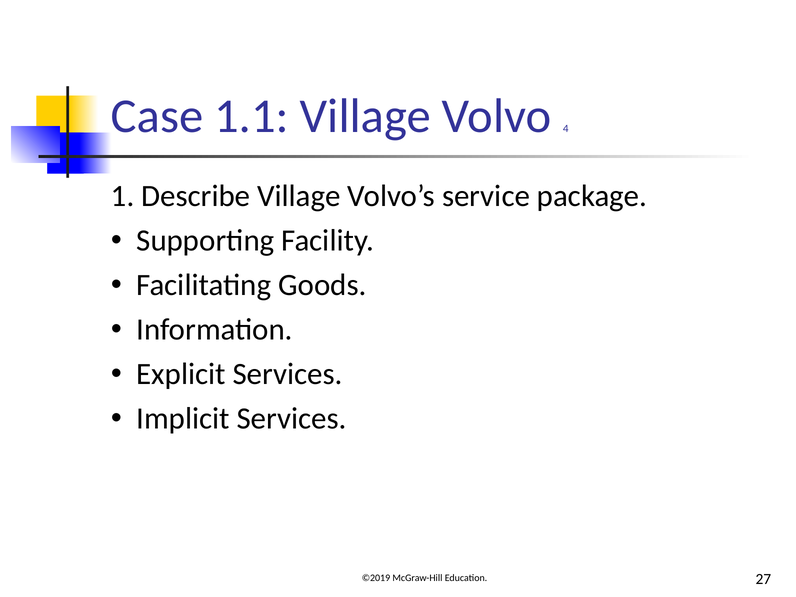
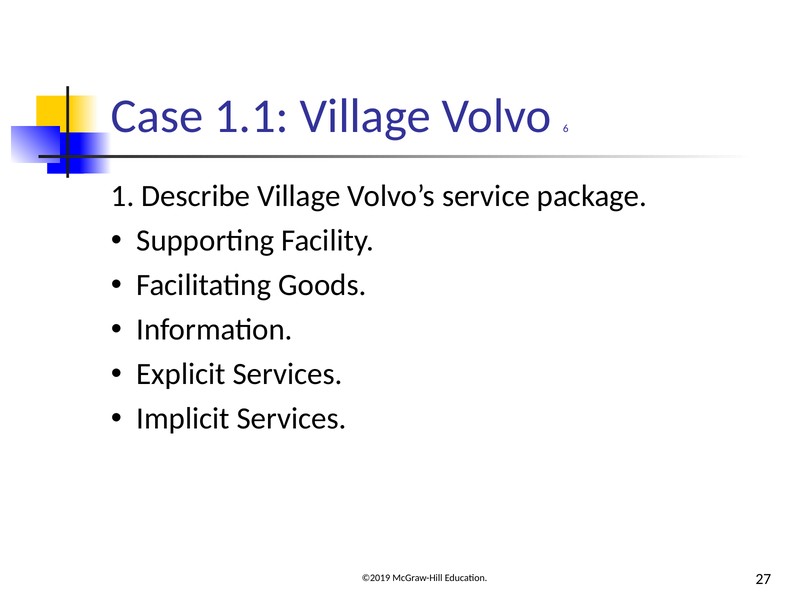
4: 4 -> 6 (566, 129)
